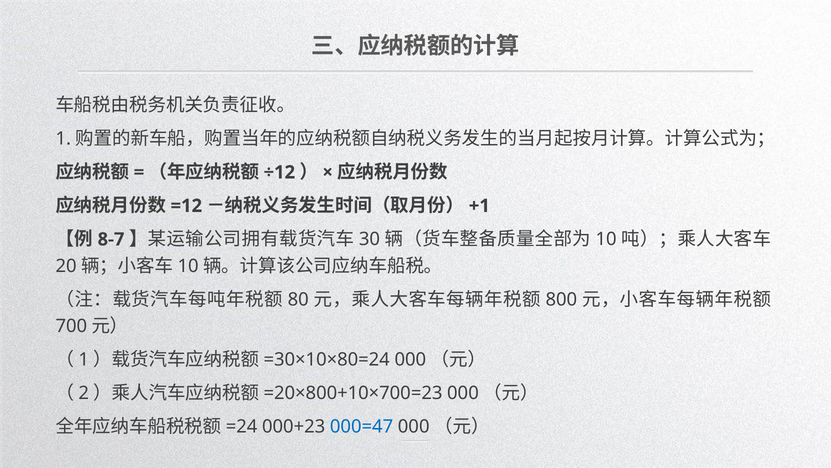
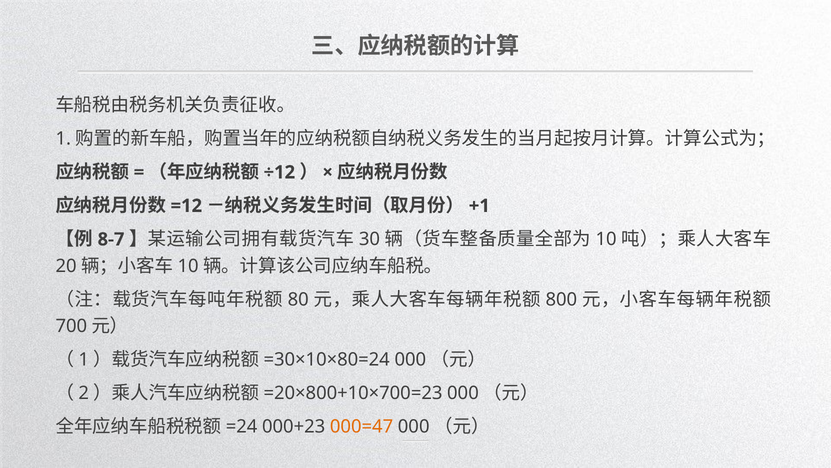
000=47 colour: blue -> orange (362, 426)
